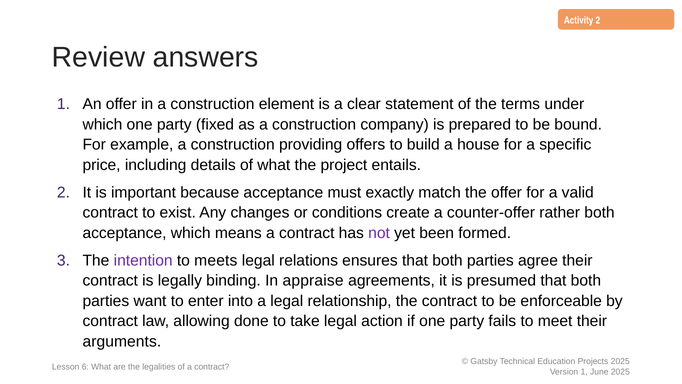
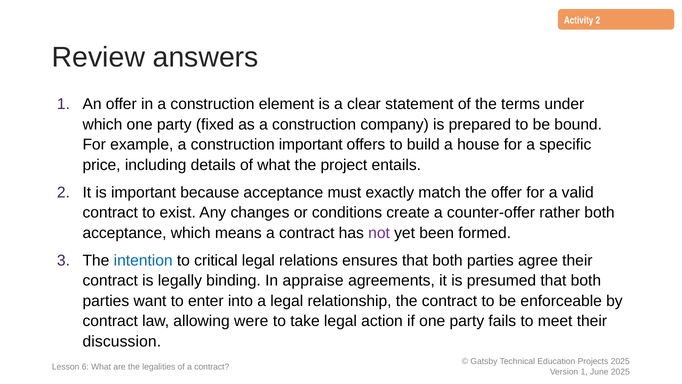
construction providing: providing -> important (311, 145)
intention colour: purple -> blue (143, 260)
meets: meets -> critical (216, 260)
done: done -> were (251, 321)
arguments: arguments -> discussion (122, 341)
